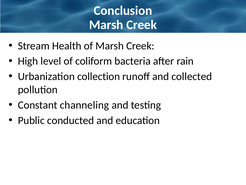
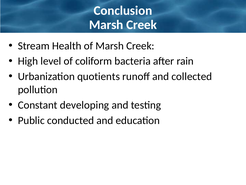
collection: collection -> quotients (99, 76)
channeling: channeling -> developing (85, 105)
